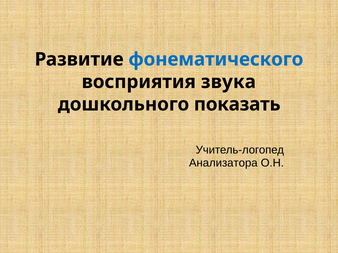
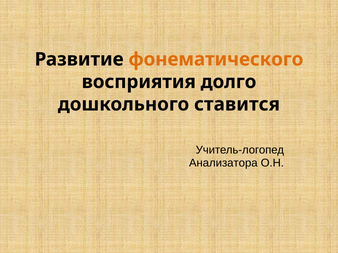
фонематического colour: blue -> orange (216, 59)
звука: звука -> долго (229, 82)
показать: показать -> ставится (237, 105)
